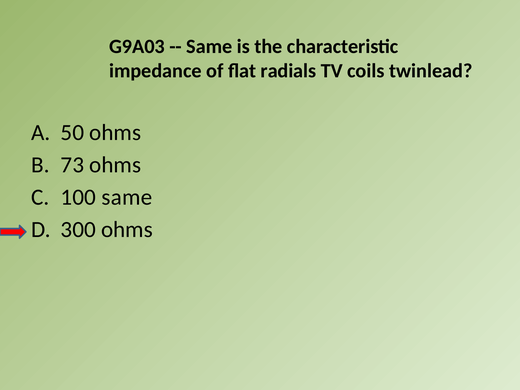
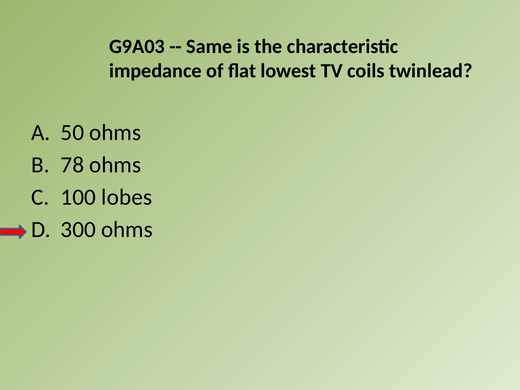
radials: radials -> lowest (288, 71)
73: 73 -> 78 (72, 165)
100 same: same -> lobes (127, 197)
